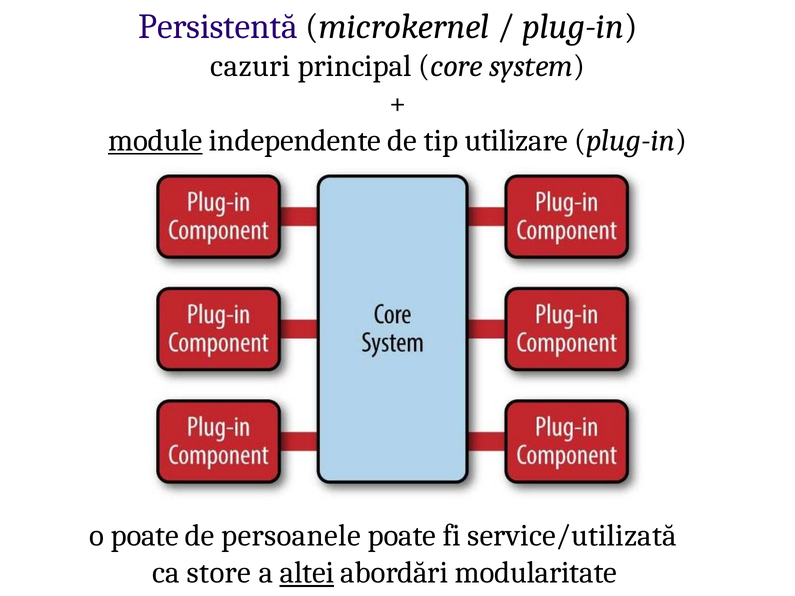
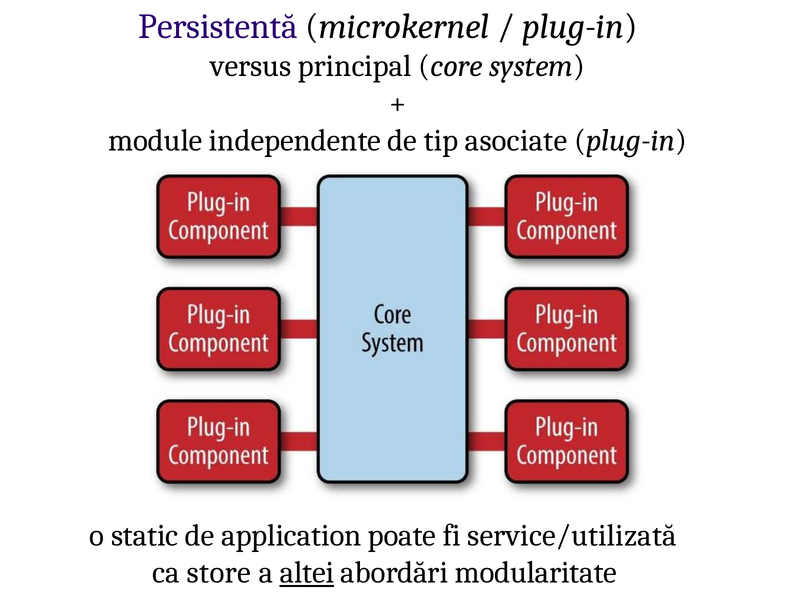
cazuri: cazuri -> versus (251, 66)
module underline: present -> none (155, 141)
utilizare: utilizare -> asociate (516, 141)
o poate: poate -> static (145, 536)
persoanele: persoanele -> application (291, 536)
